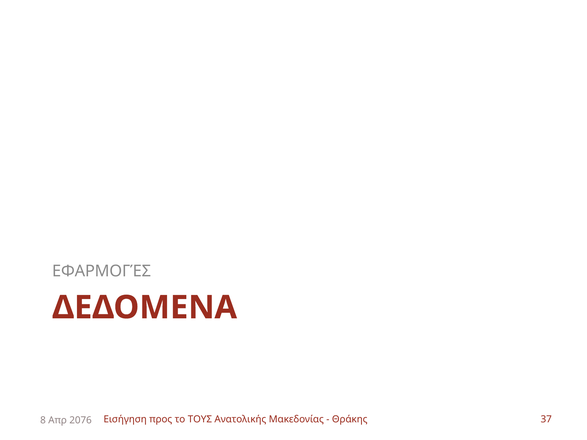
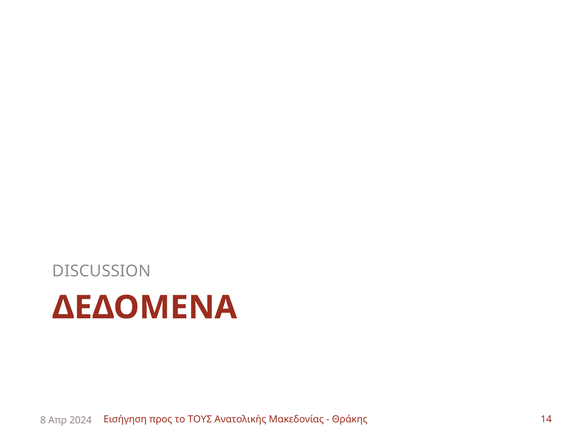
ΕΦΑΡΜΟΓΈΣ: ΕΦΑΡΜΟΓΈΣ -> DISCUSSION (102, 271)
37: 37 -> 14 (546, 420)
2076: 2076 -> 2024 (81, 420)
